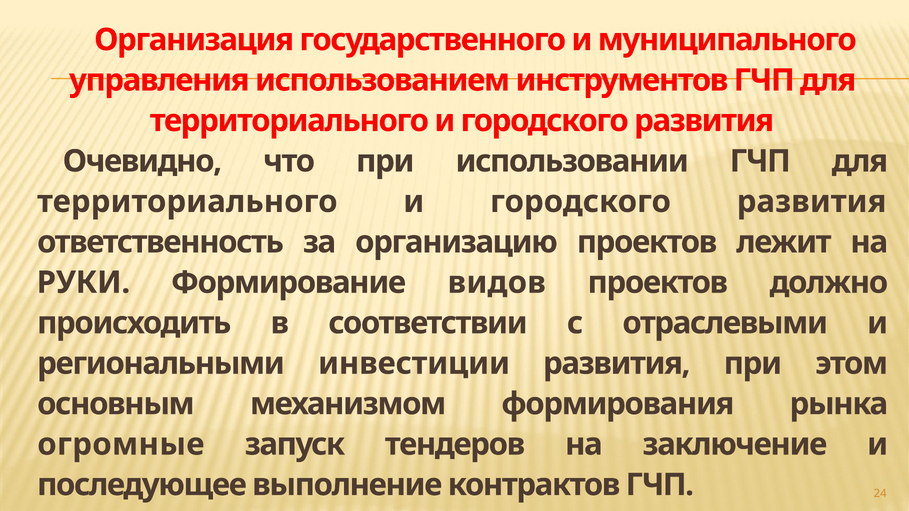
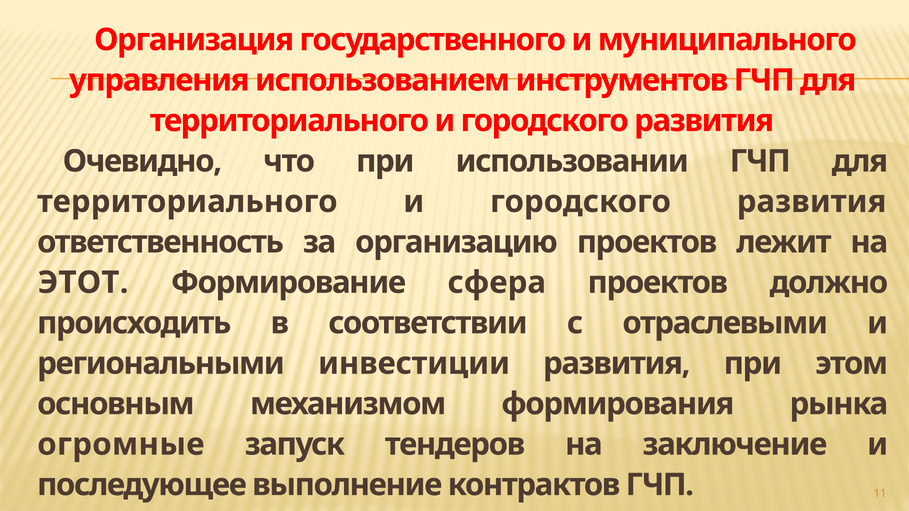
РУКИ: РУКИ -> ЭТОТ (83, 283)
видов: видов -> сфера (497, 283)
24: 24 -> 11 (880, 494)
